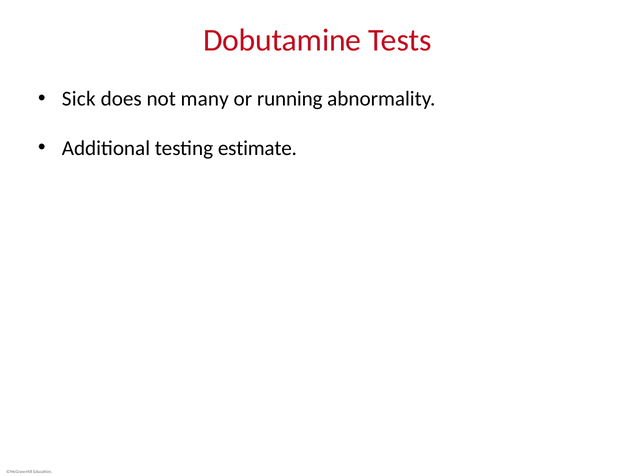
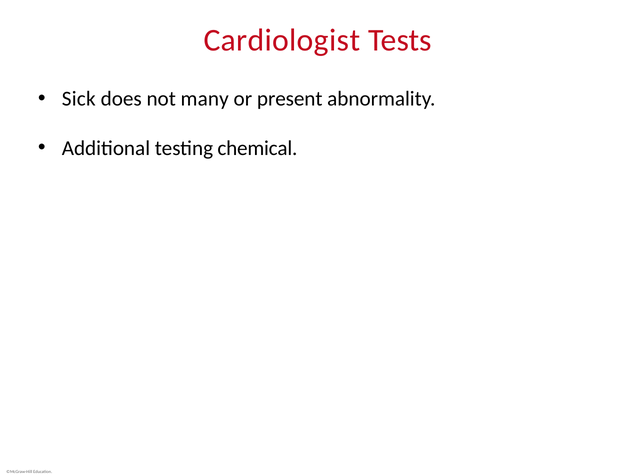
Dobutamine: Dobutamine -> Cardiologist (282, 40)
running: running -> present (290, 99)
estimate: estimate -> chemical (257, 148)
